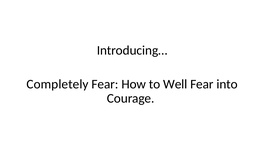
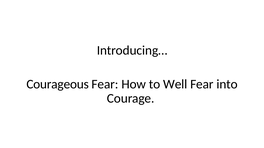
Completely: Completely -> Courageous (58, 84)
